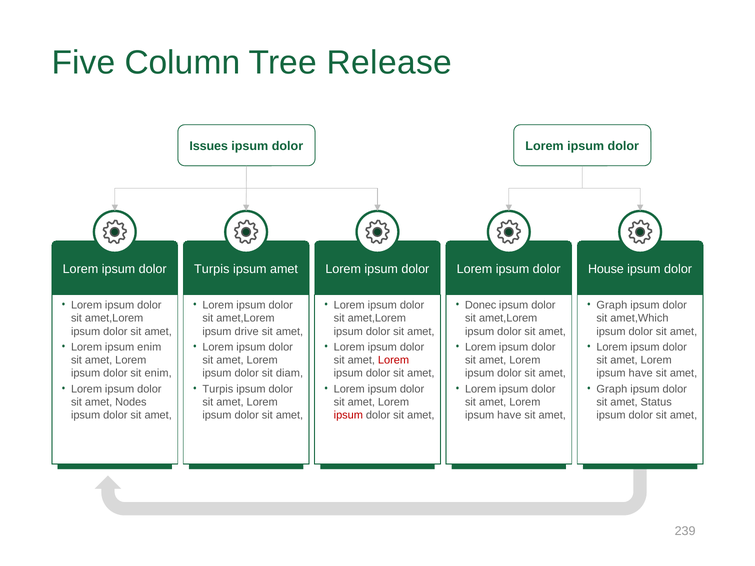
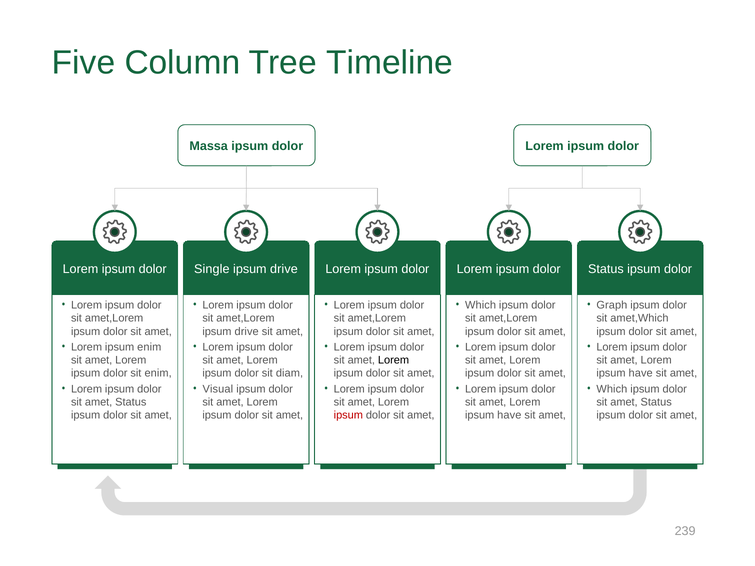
Release: Release -> Timeline (390, 63)
Issues: Issues -> Massa (209, 146)
dolor Turpis: Turpis -> Single (212, 269)
amet: amet -> drive (284, 269)
dolor House: House -> Status (606, 269)
Donec: Donec -> Which (481, 305)
Lorem colour: red -> black (394, 360)
Turpis: Turpis -> Visual (218, 389)
Graph: Graph -> Which (612, 389)
Nodes: Nodes -> Status (131, 402)
